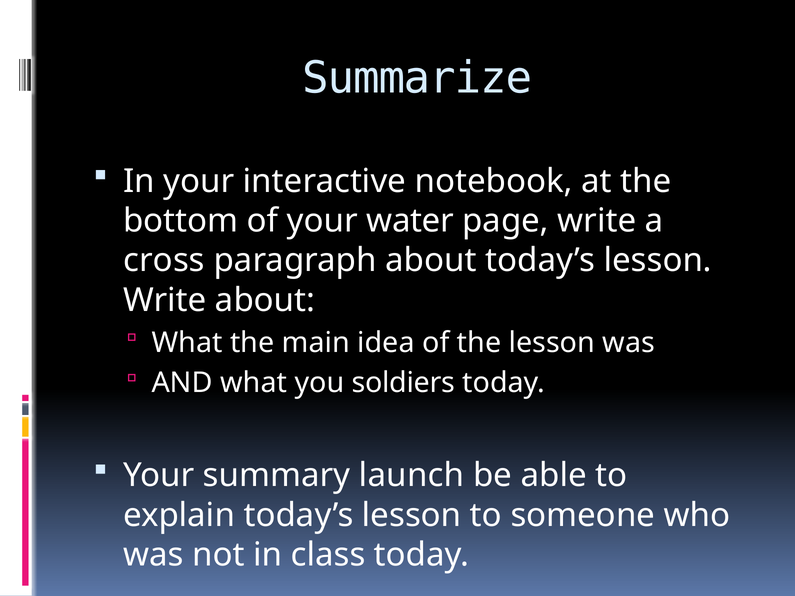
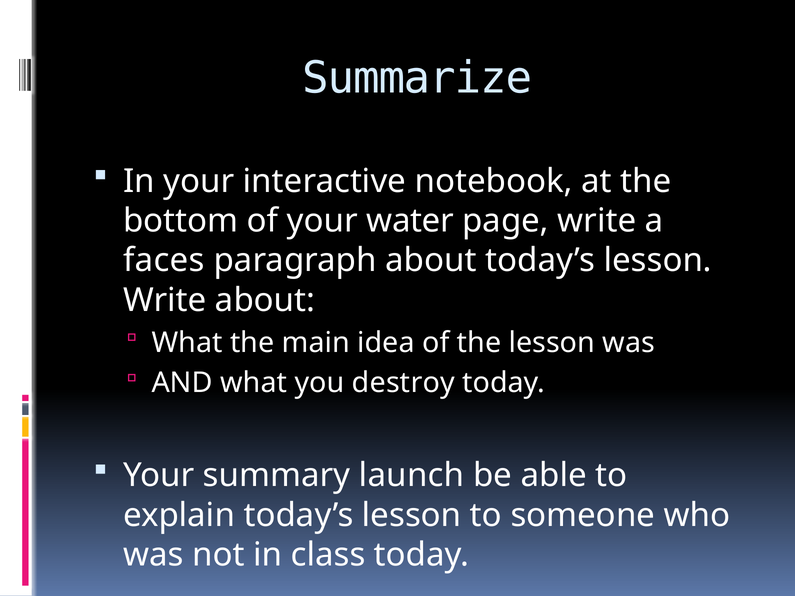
cross: cross -> faces (164, 261)
soldiers: soldiers -> destroy (403, 383)
